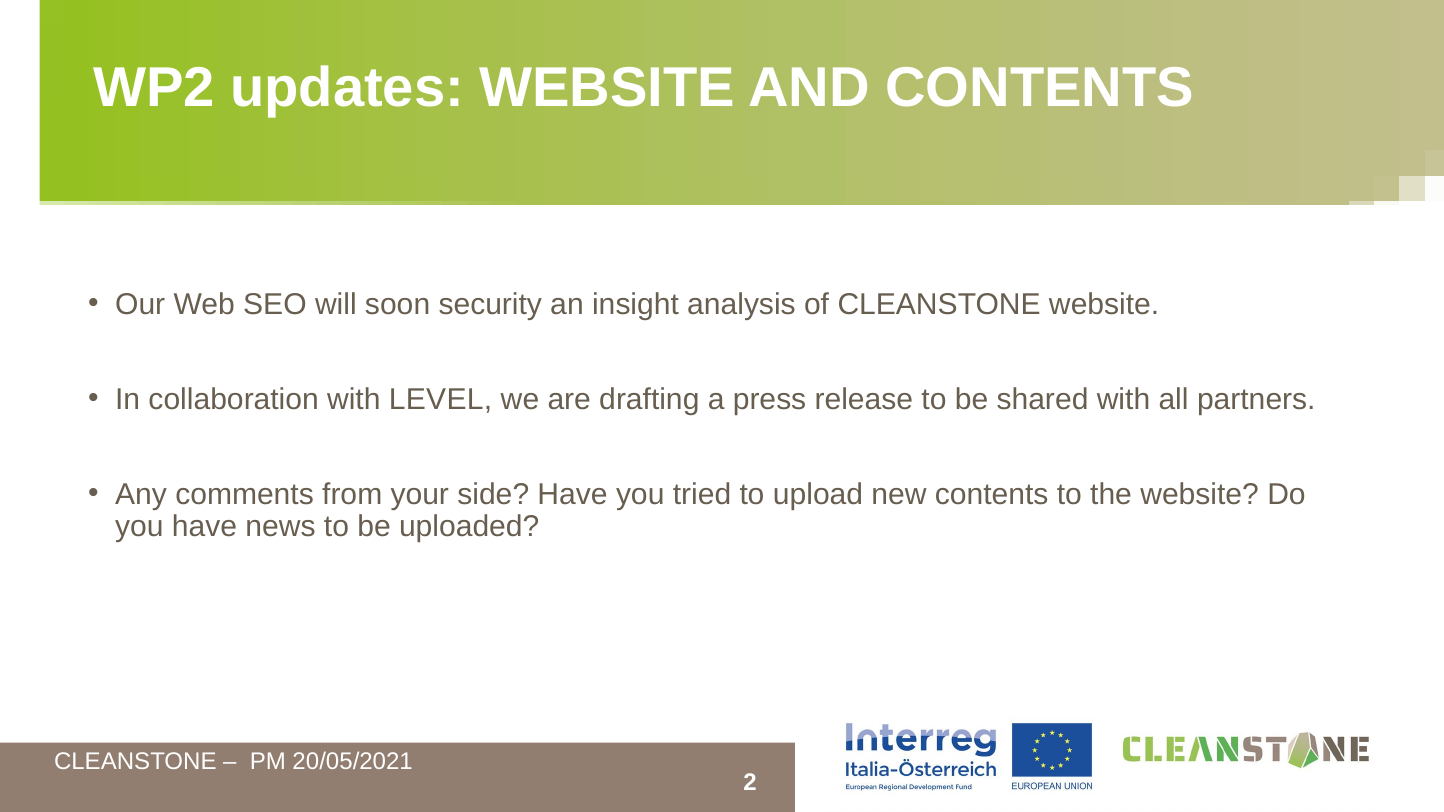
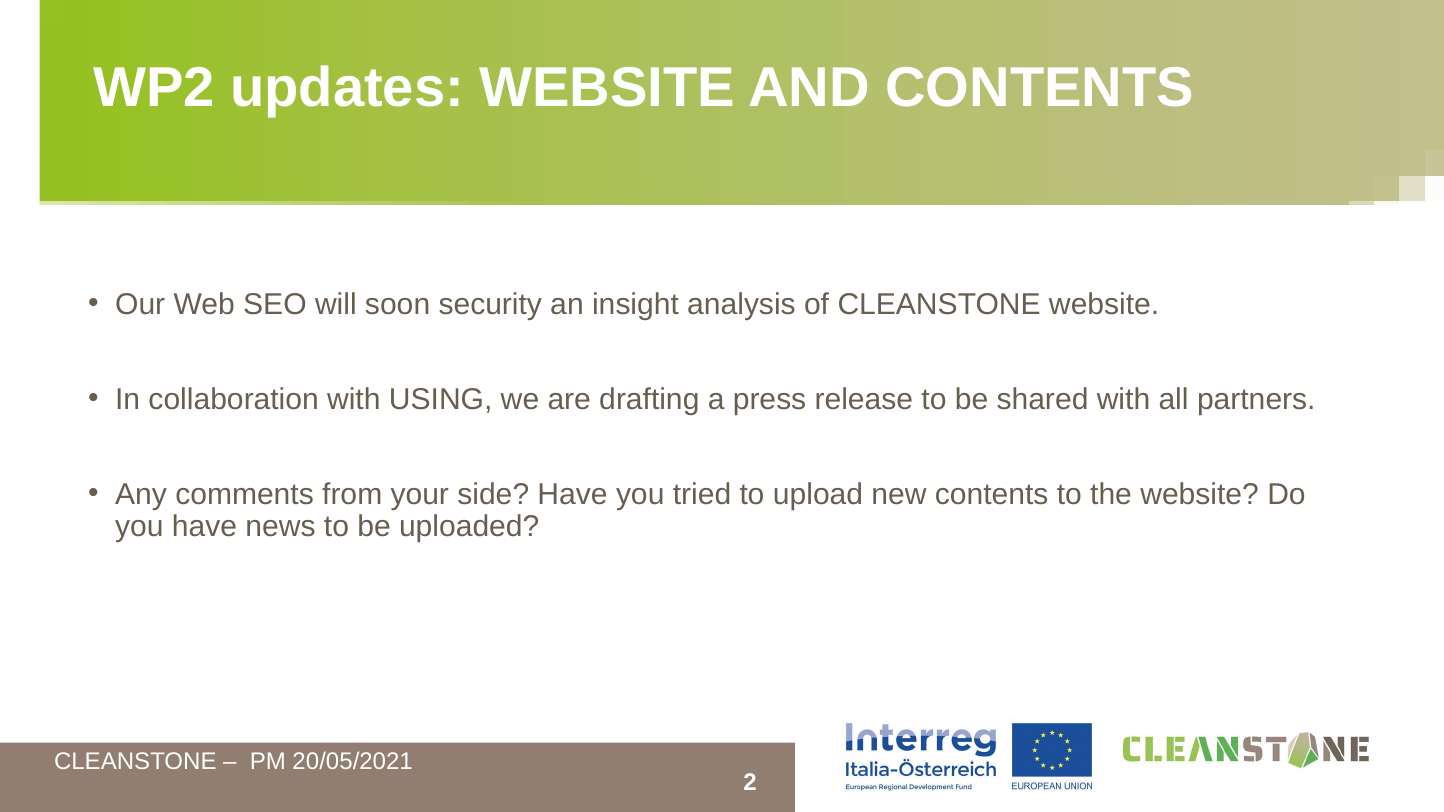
LEVEL: LEVEL -> USING (441, 399)
